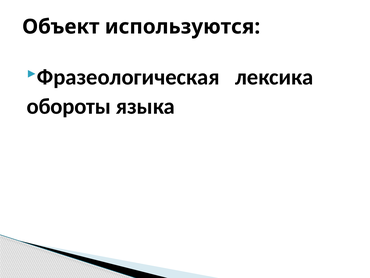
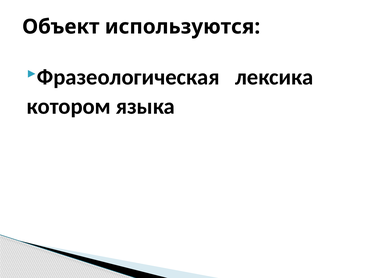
обороты: обороты -> котором (69, 106)
